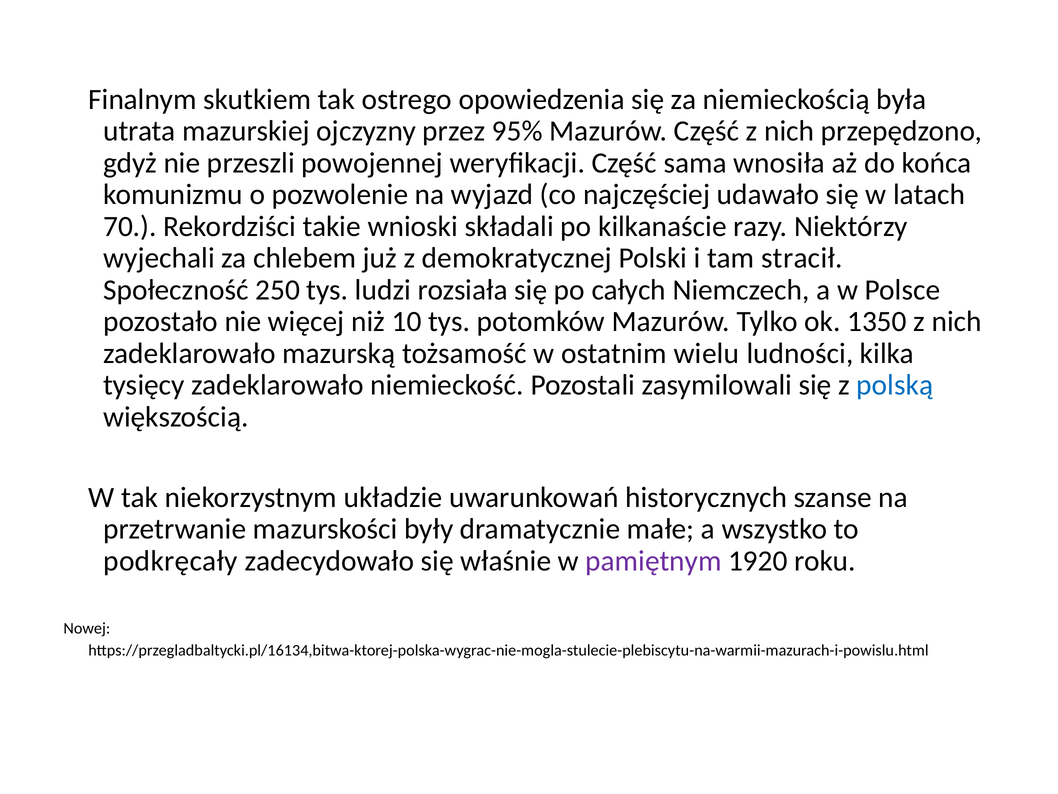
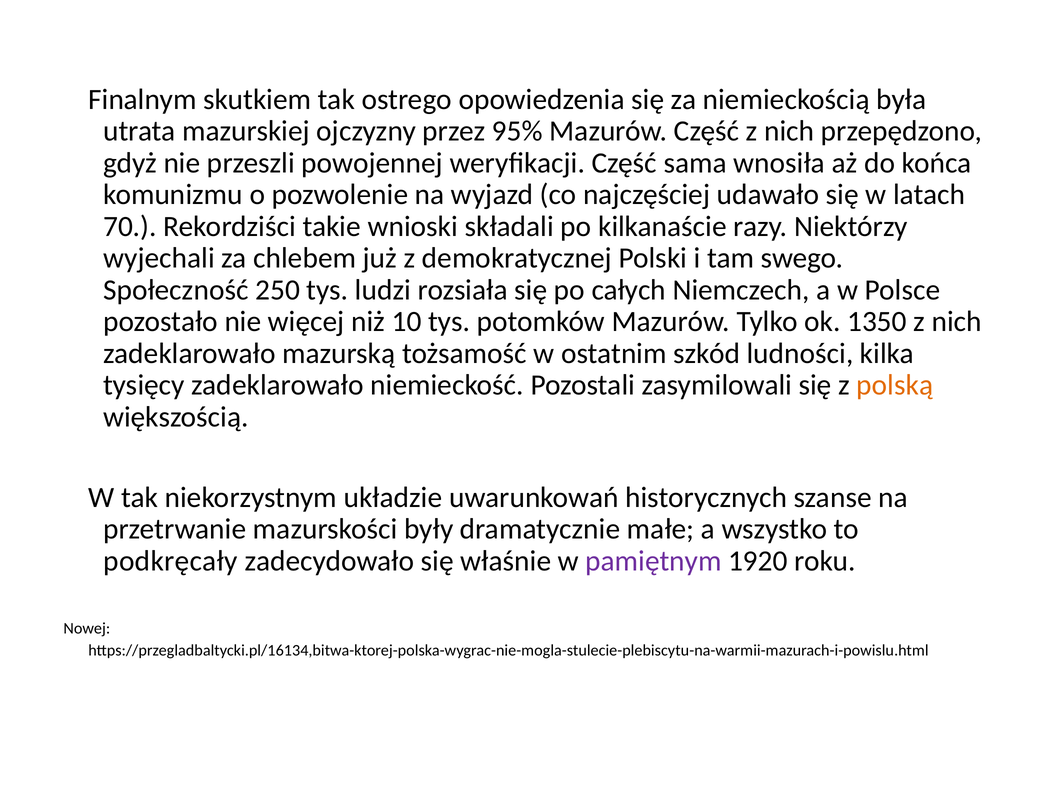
stracił: stracił -> swego (802, 258)
wielu: wielu -> szkód (707, 353)
polską colour: blue -> orange (895, 385)
